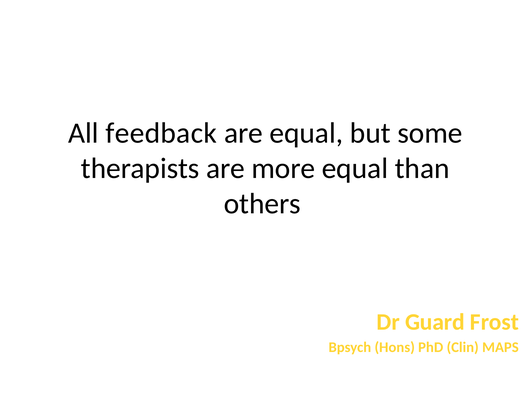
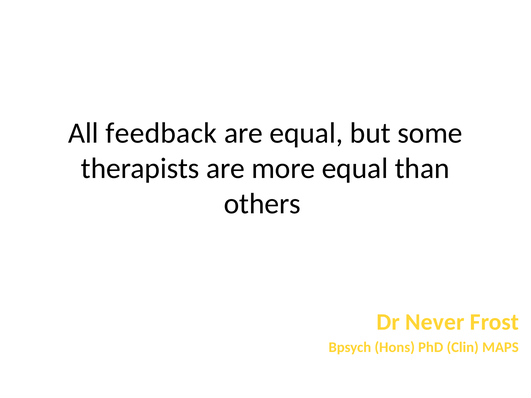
Guard: Guard -> Never (435, 322)
